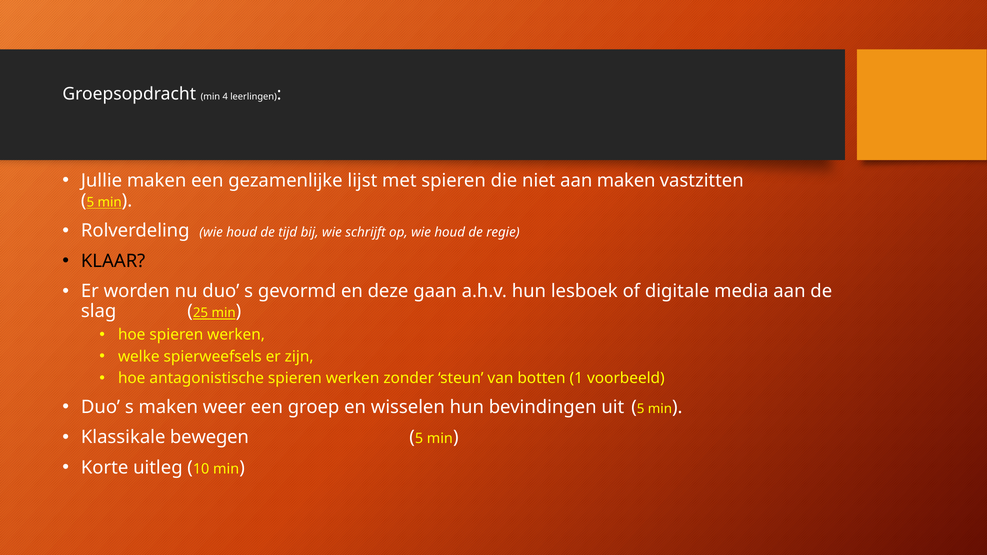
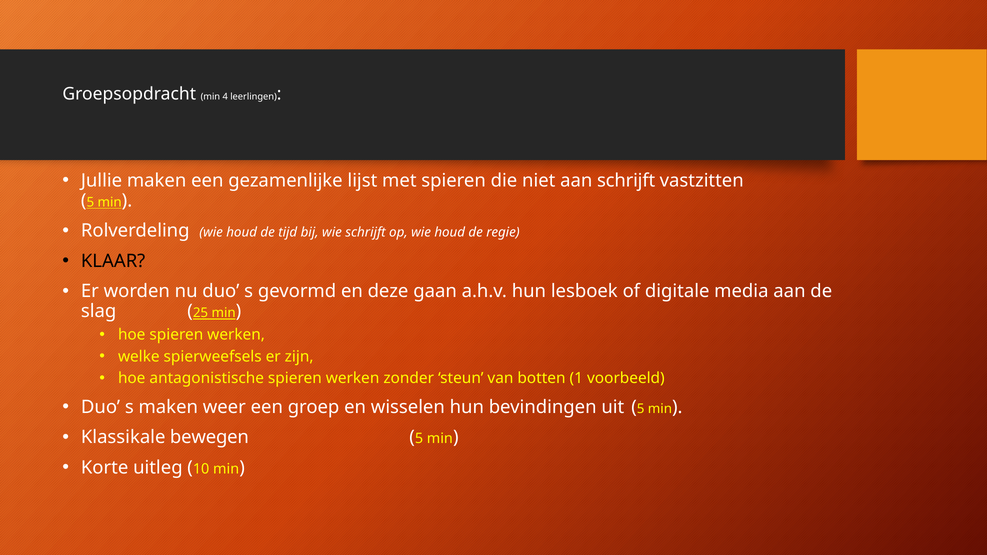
aan maken: maken -> schrijft (626, 181)
